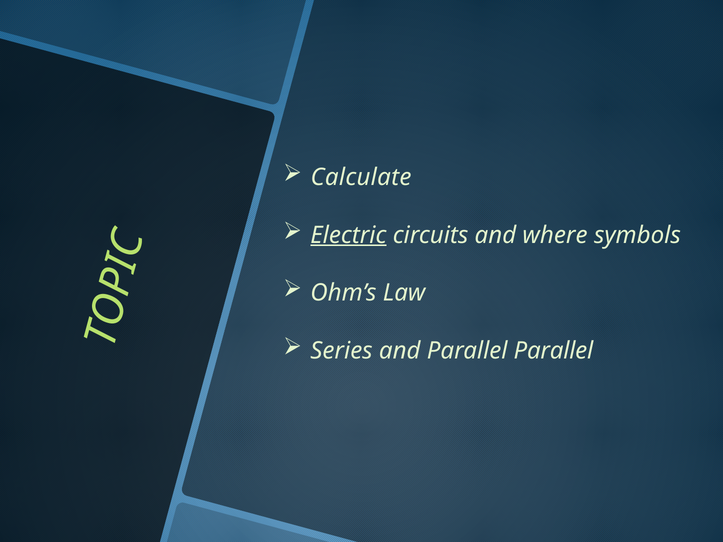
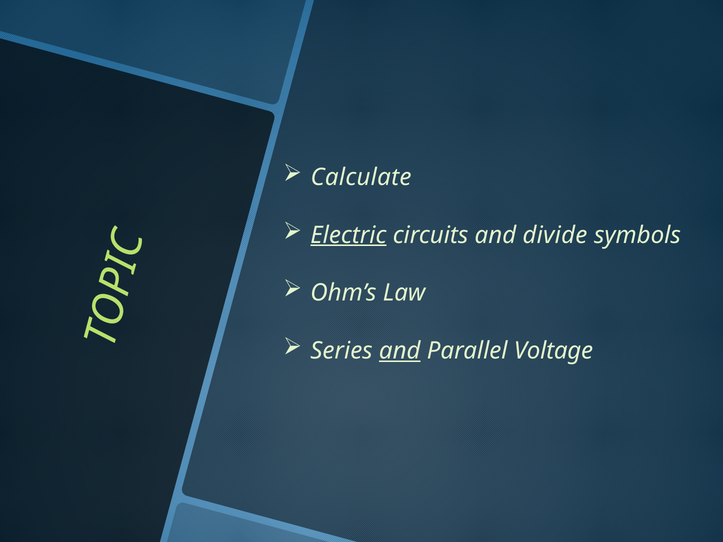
where: where -> divide (555, 235)
and underline: none -> present (400, 351)
Parallel Parallel: Parallel -> Voltage (553, 351)
